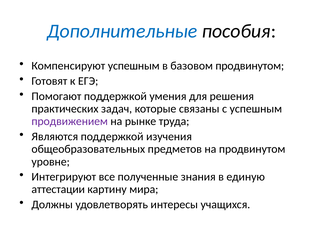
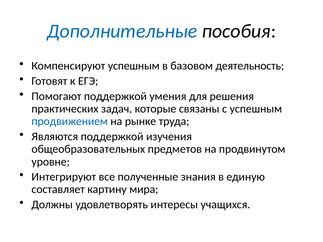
базовом продвинутом: продвинутом -> деятельность (250, 66)
продвижением colour: purple -> blue (70, 121)
аттестации: аттестации -> составляет (58, 190)
